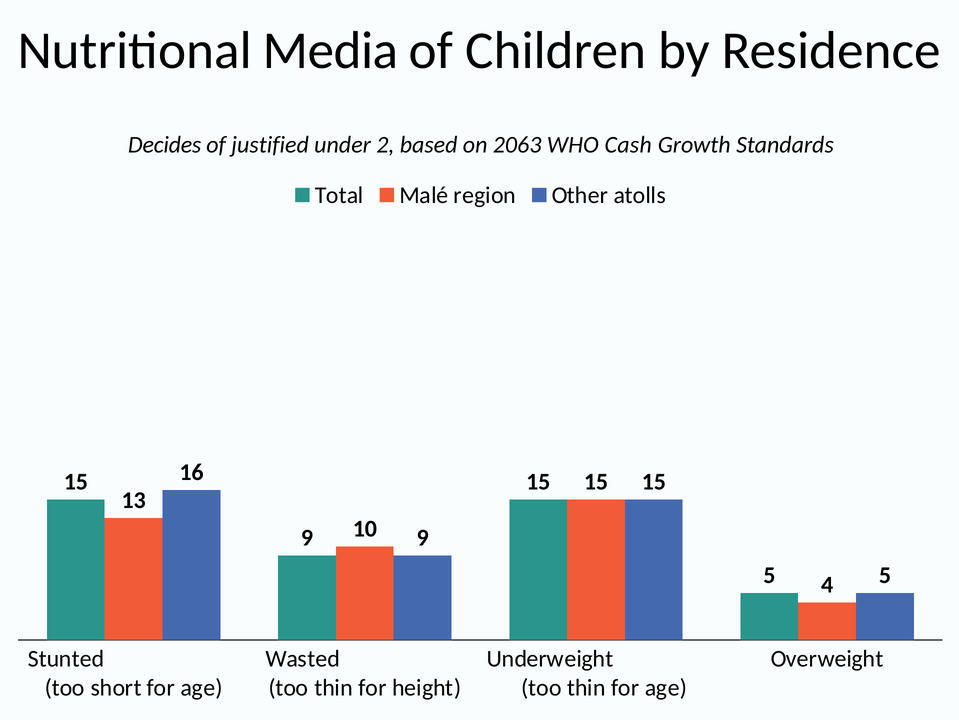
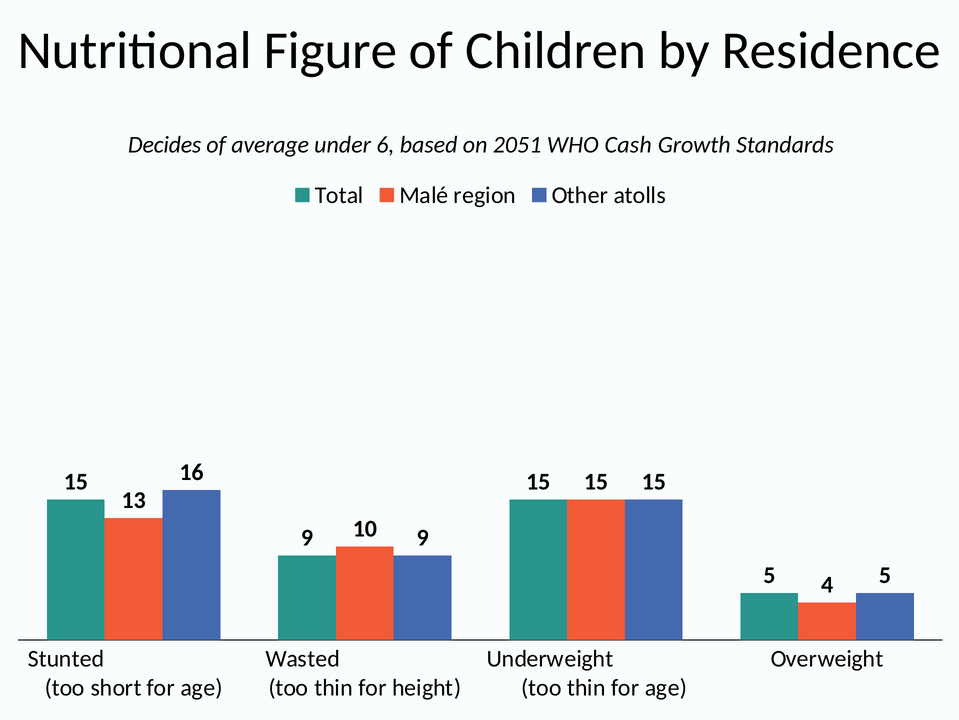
Media: Media -> Figure (330, 50)
justified: justified -> average (270, 145)
2: 2 -> 6 (385, 145)
2063: 2063 -> 2051 (517, 145)
